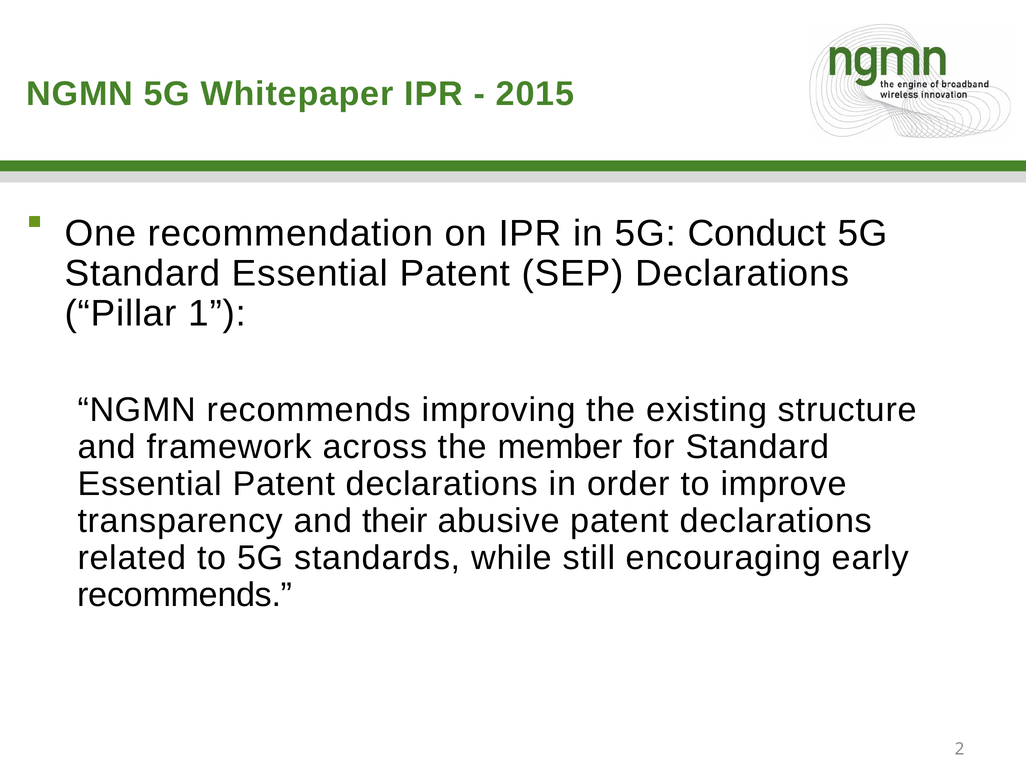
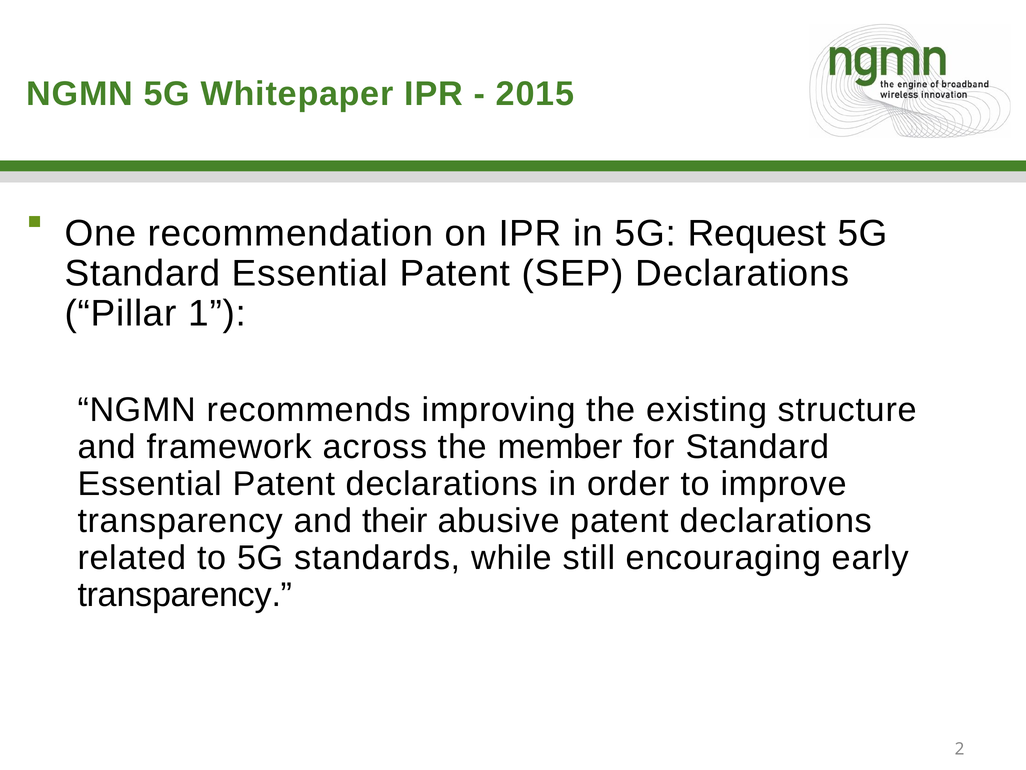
Conduct: Conduct -> Request (757, 234)
recommends: recommends -> transparency (185, 594)
